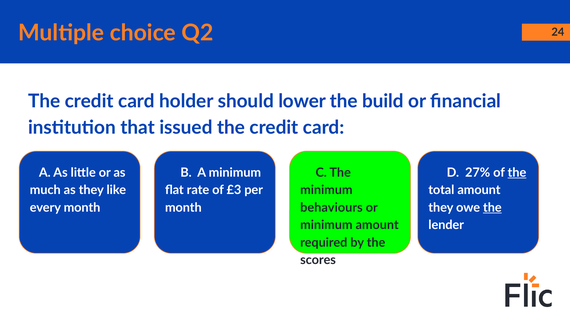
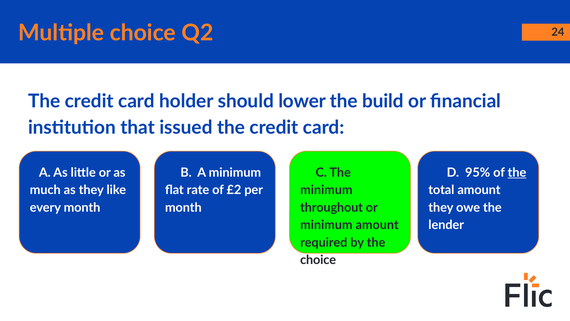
27%: 27% -> 95% (478, 172)
£3: £3 -> £2 (234, 190)
behaviours: behaviours -> throughout (332, 207)
the underline: present -> none (492, 207)
scores: scores -> choice (318, 260)
